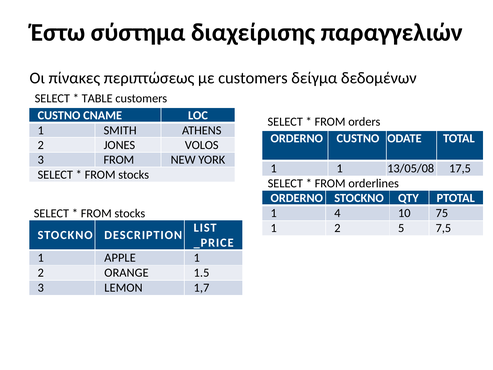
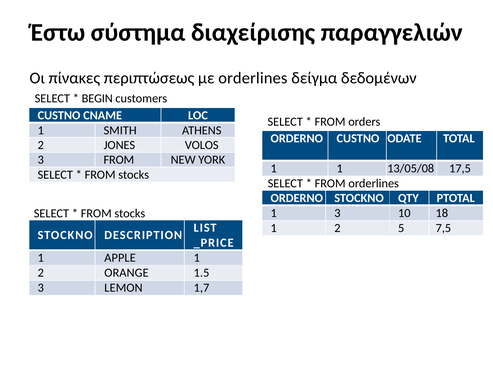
με customers: customers -> orderlines (253, 78)
TABLE: TABLE -> BEGIN (97, 98)
1 4: 4 -> 3 (337, 213)
75: 75 -> 18 (442, 213)
